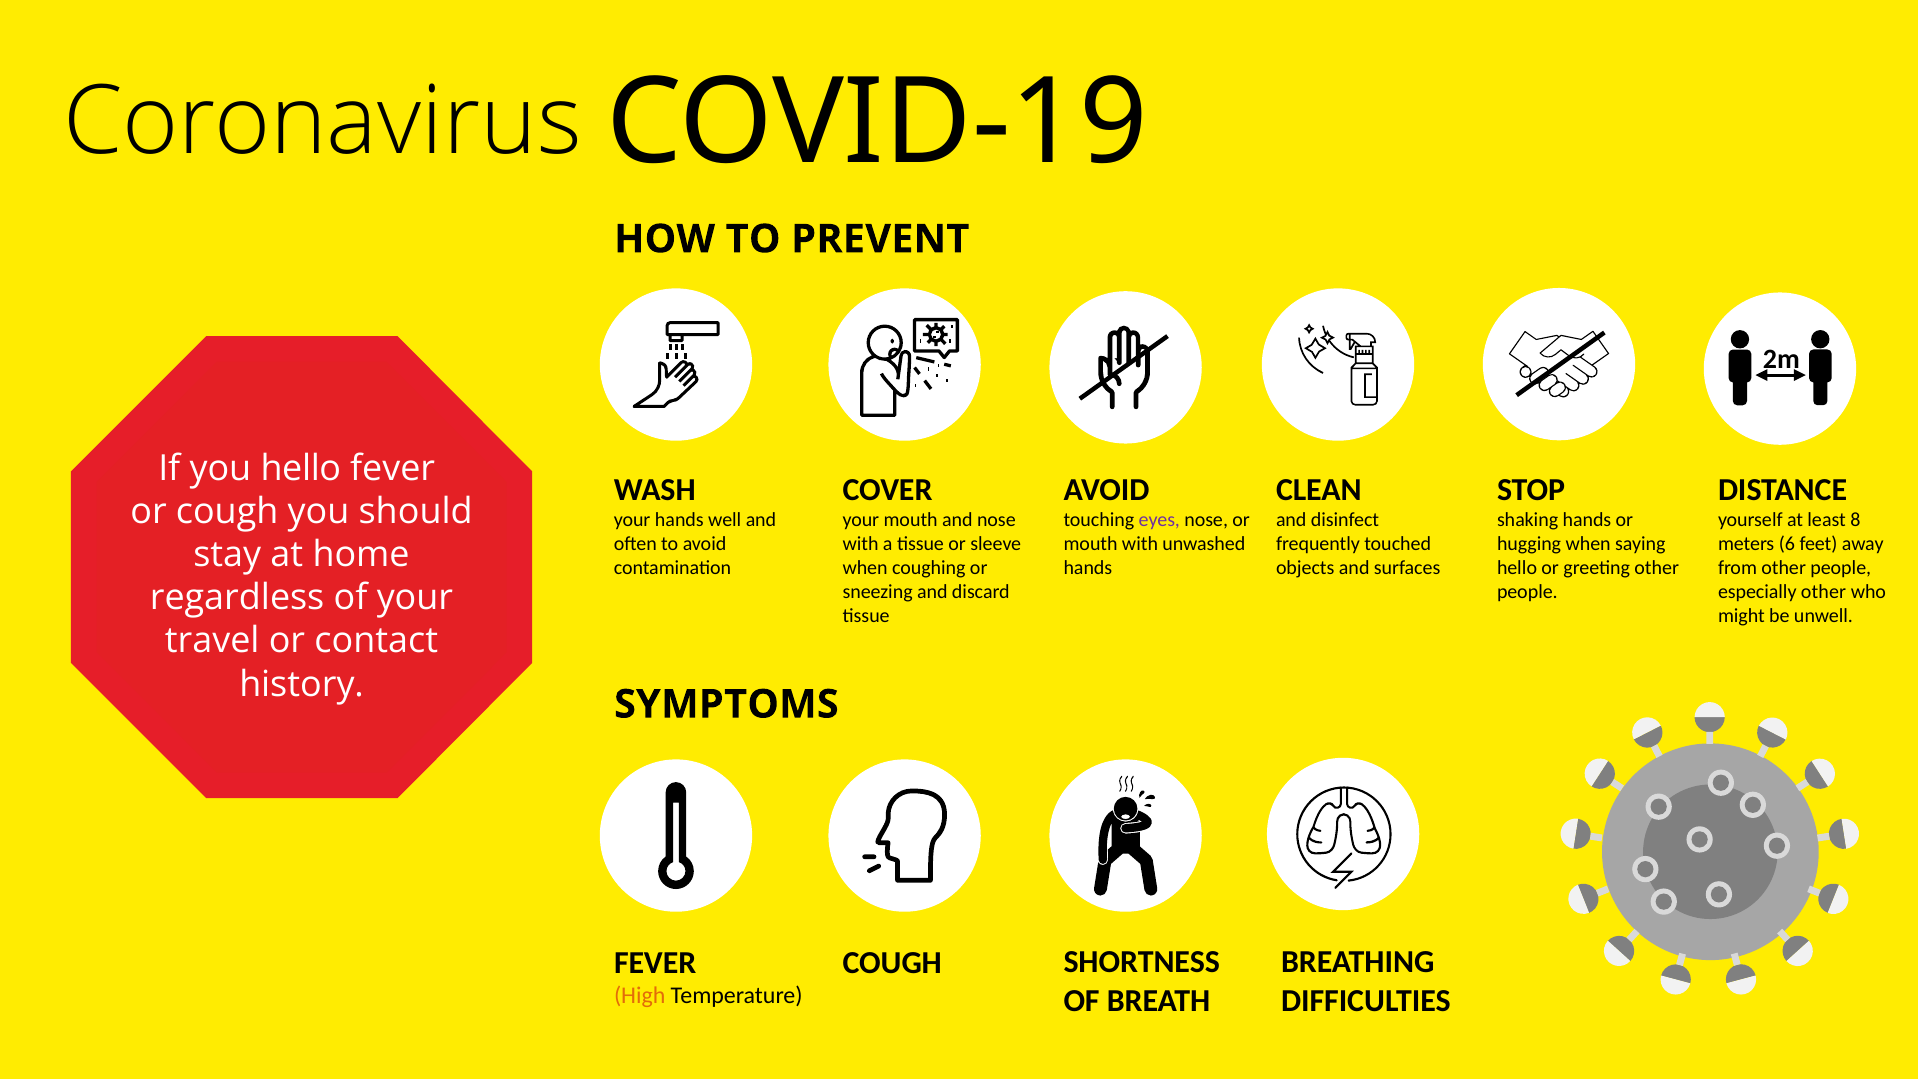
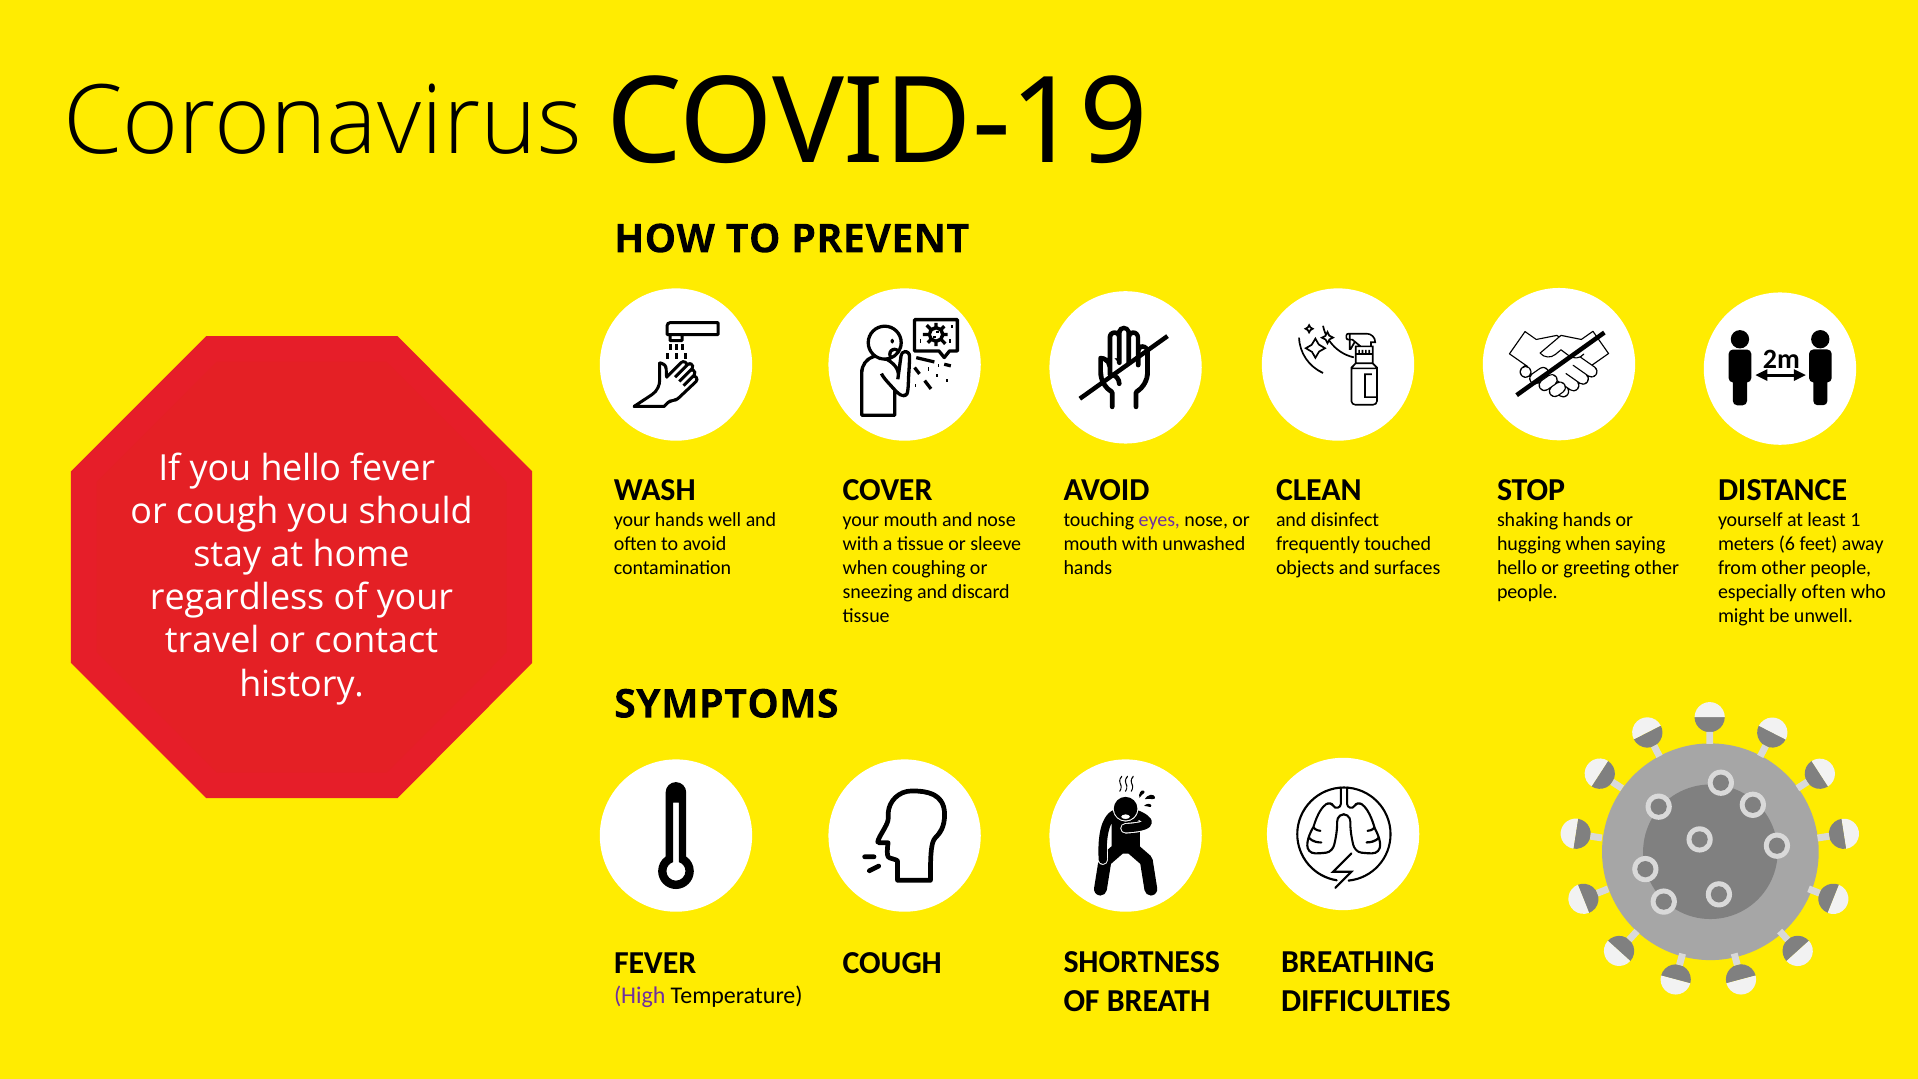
8: 8 -> 1 (1855, 520)
especially other: other -> often (1824, 592)
High colour: orange -> purple (640, 995)
